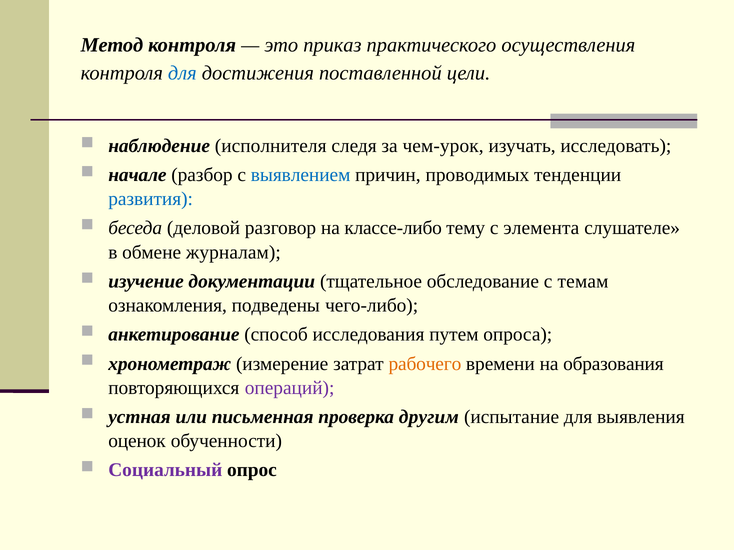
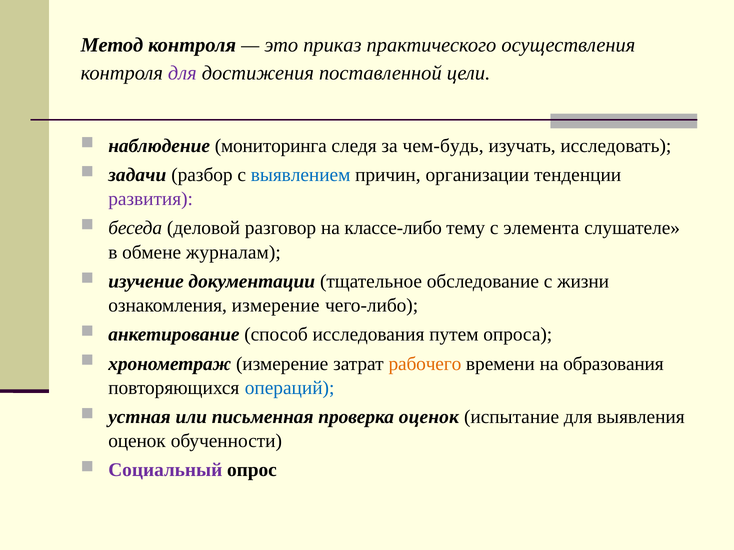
для colour: blue -> purple (182, 73)
исполнителя: исполнителя -> мониторинга (271, 146)
чем-урок: чем-урок -> чем-будь (443, 146)
начале: начале -> задачи (137, 175)
проводимых: проводимых -> организации (477, 175)
развития colour: blue -> purple (151, 199)
темам: темам -> жизни (583, 282)
ознакомления подведены: подведены -> измерение (276, 306)
операций colour: purple -> blue (290, 388)
проверка другим: другим -> оценок (429, 417)
